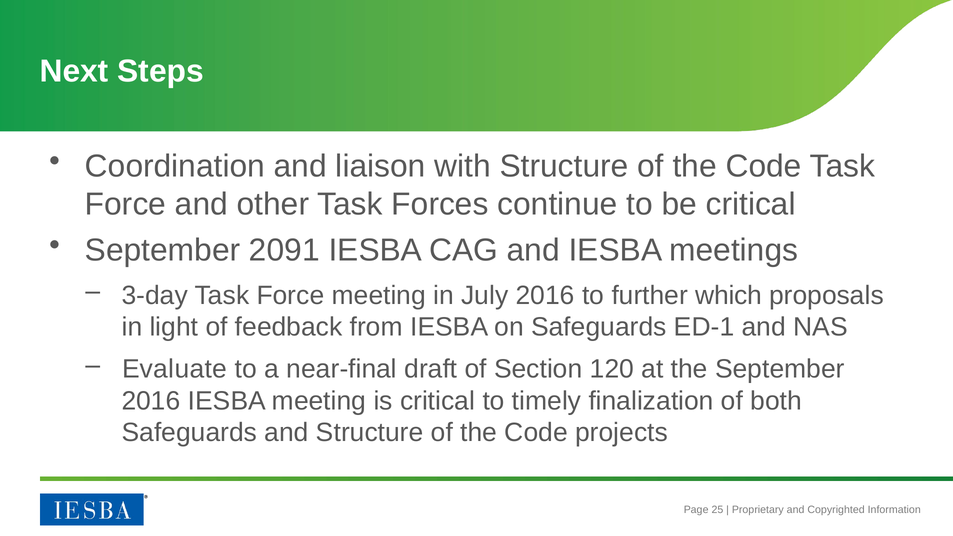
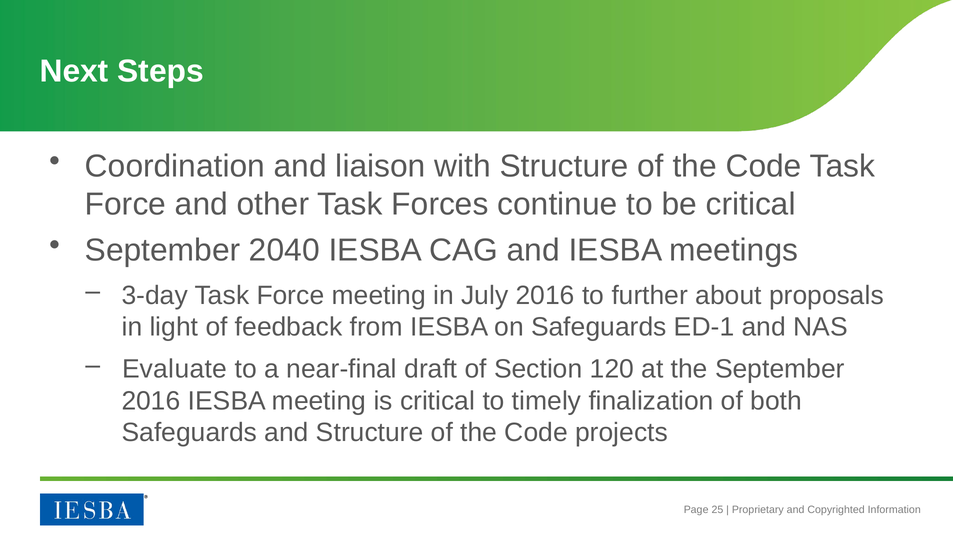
2091: 2091 -> 2040 (284, 251)
which: which -> about (729, 295)
